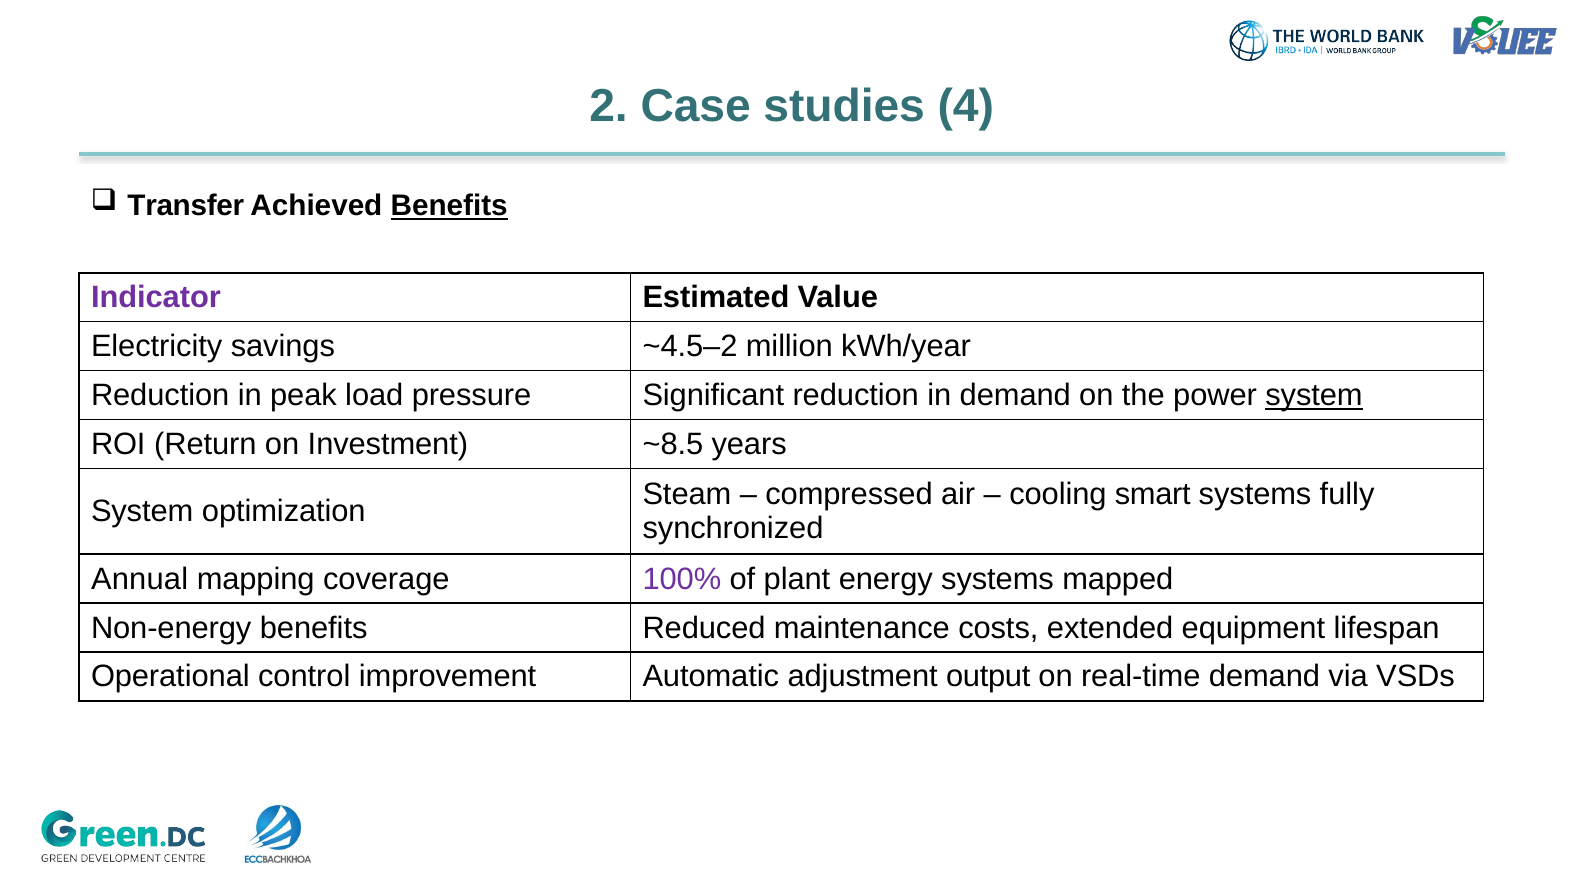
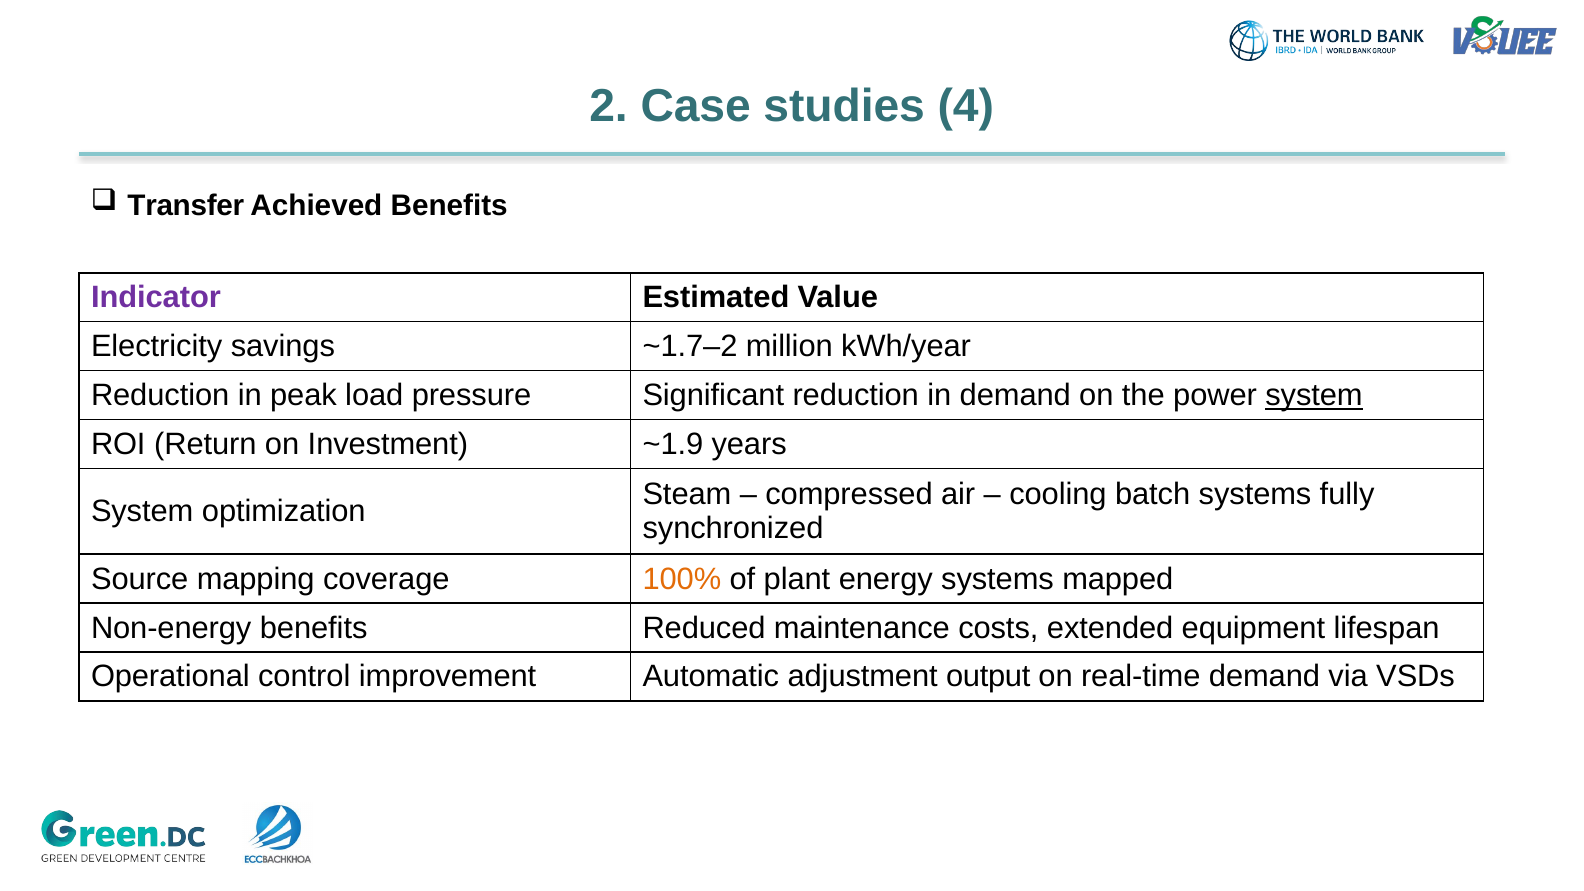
Benefits underline: present -> none (449, 206)
~4.5–2: ~4.5–2 -> ~1.7–2 (690, 347)
~8.5: ~8.5 -> ~1.9 (673, 444)
smart: smart -> batch (1153, 495)
Annual: Annual -> Source (140, 579)
100% colour: purple -> orange (682, 579)
